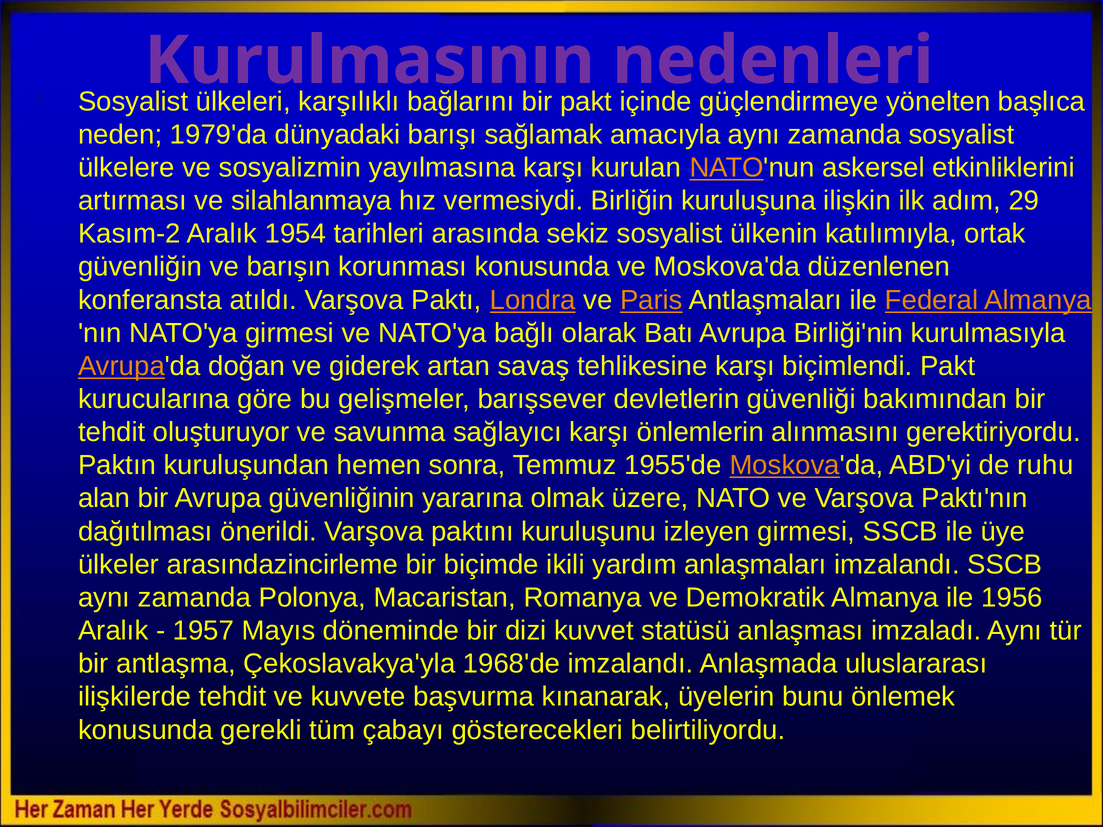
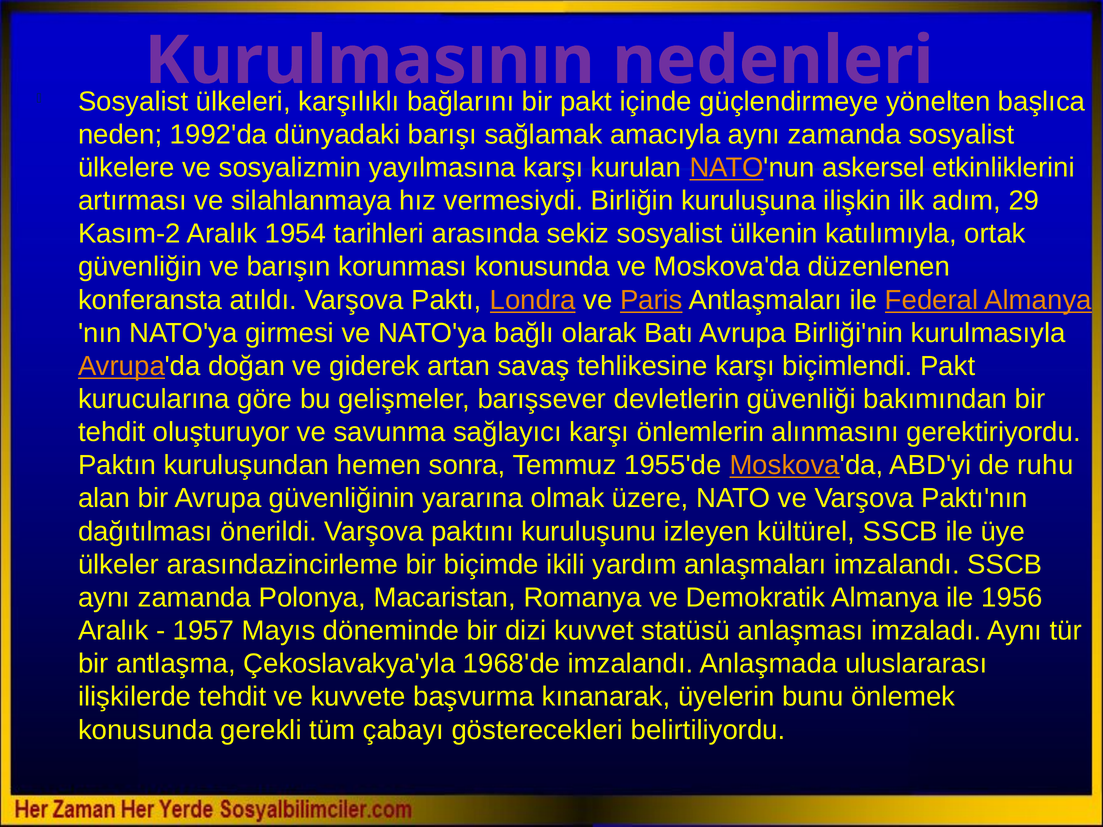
1979'da: 1979'da -> 1992'da (219, 135)
izleyen girmesi: girmesi -> kültürel (806, 532)
